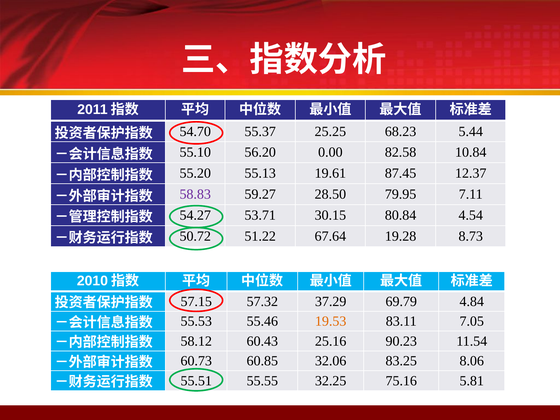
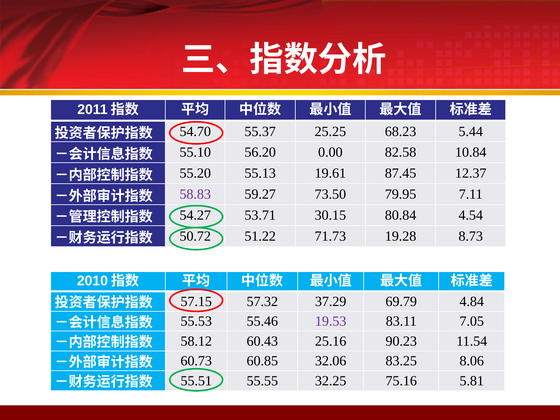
28.50: 28.50 -> 73.50 (330, 194)
67.64: 67.64 -> 71.73 (330, 236)
19.53 colour: orange -> purple (331, 321)
